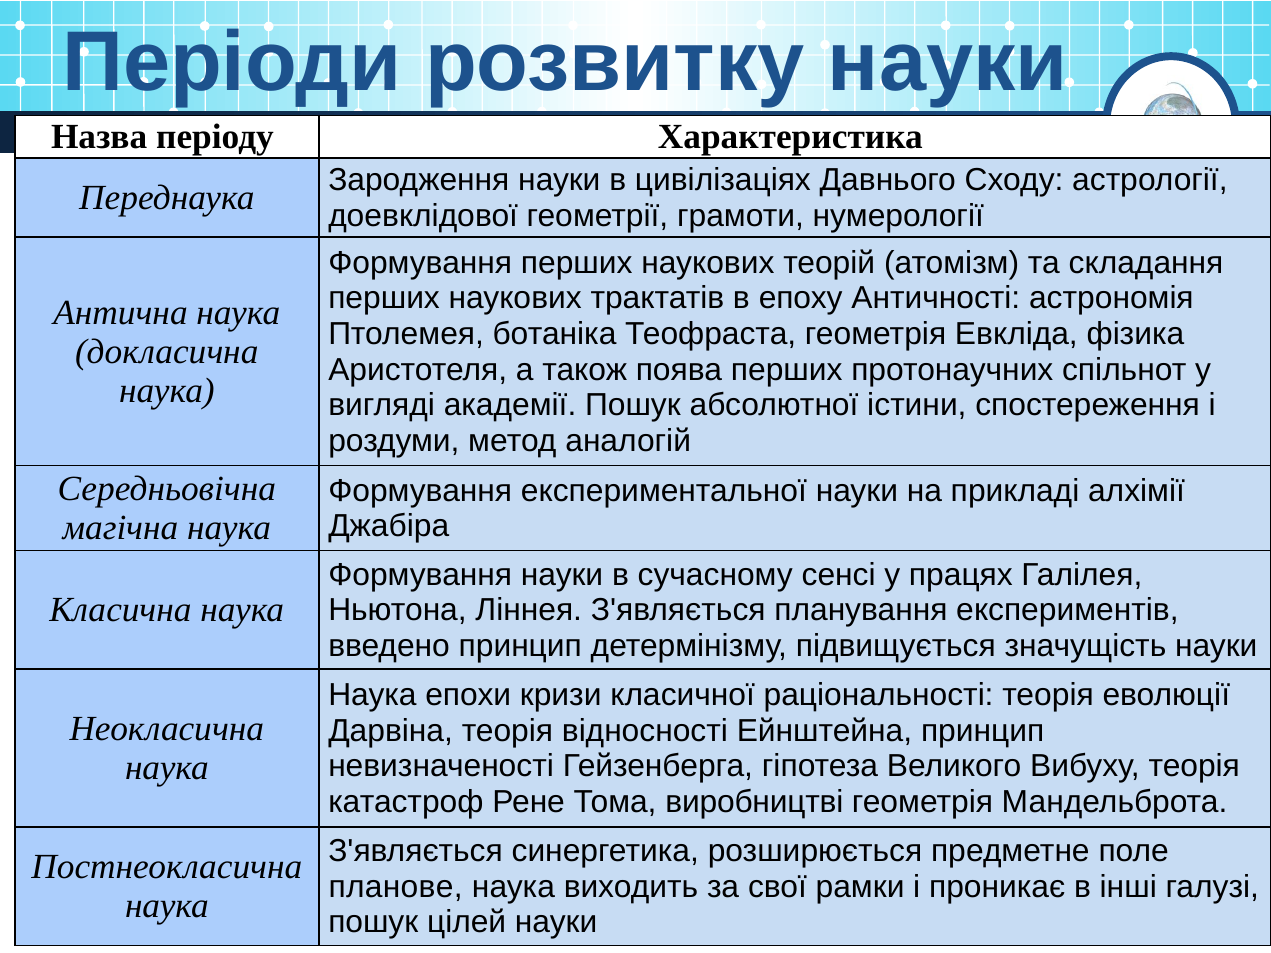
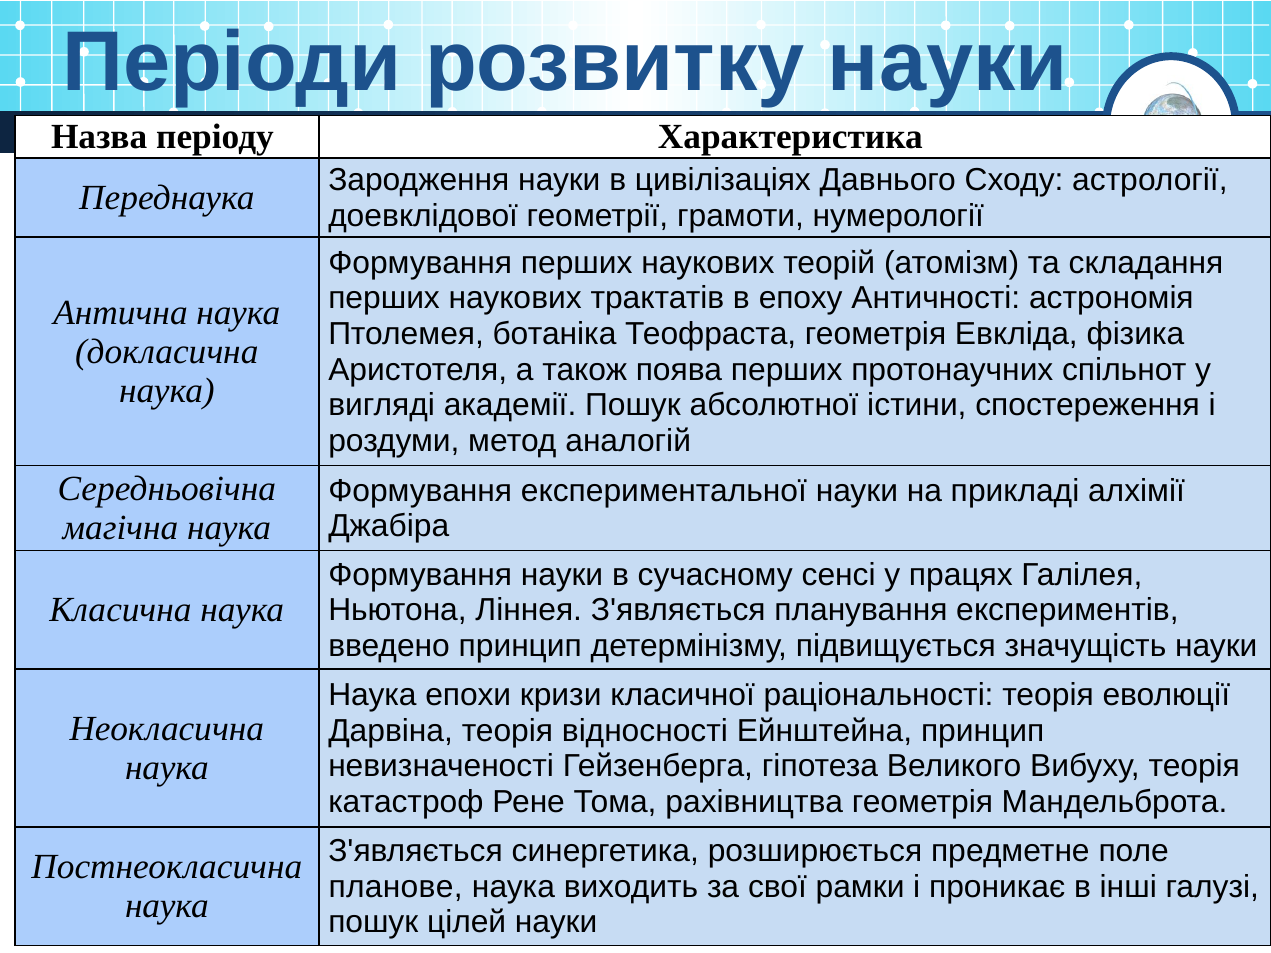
виробництві: виробництві -> рахівництва (754, 802)
